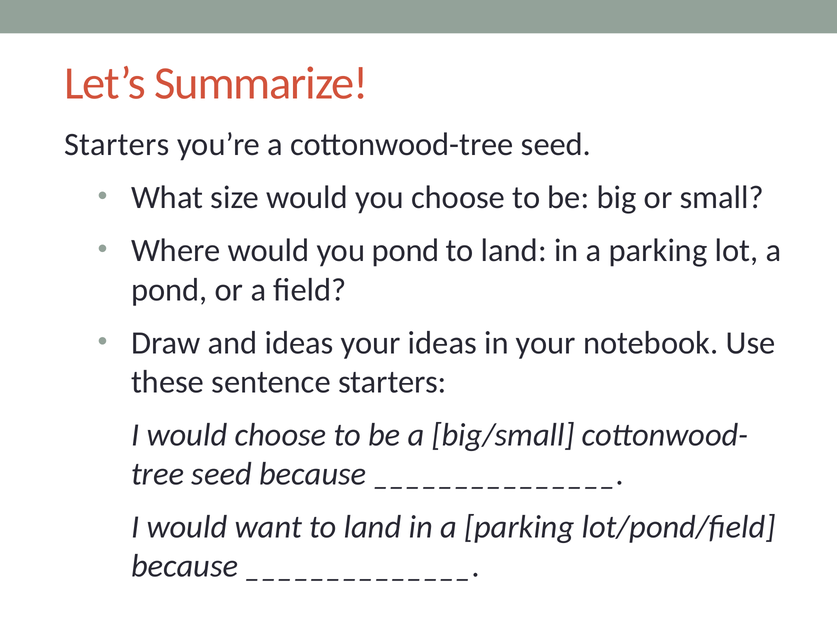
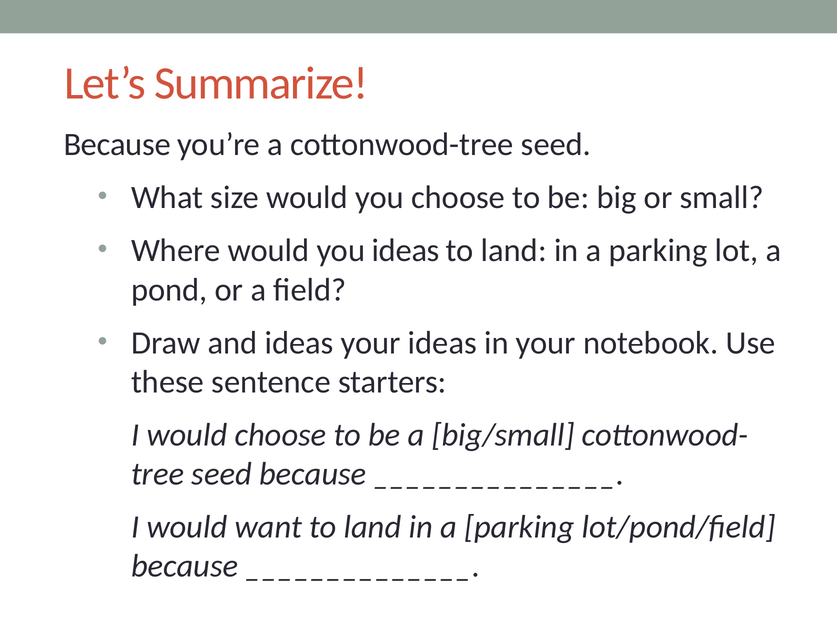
Starters: Starters -> Because (117, 145)
you pond: pond -> ideas (406, 251)
